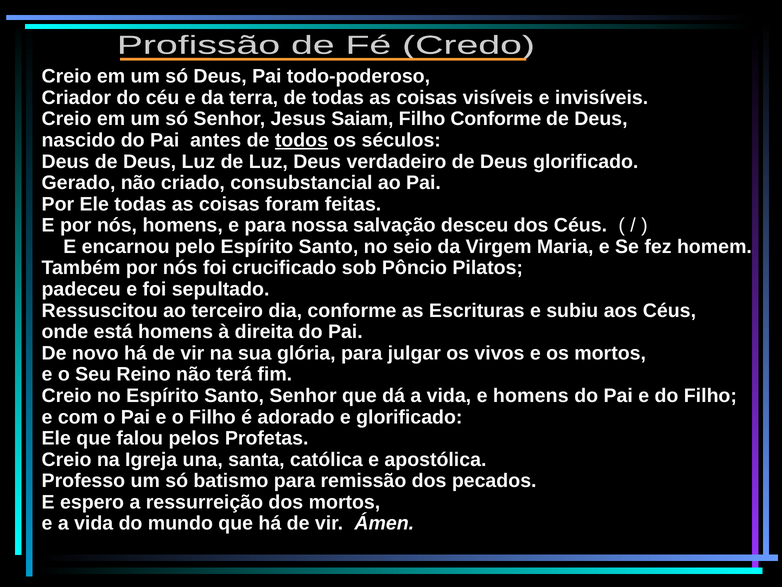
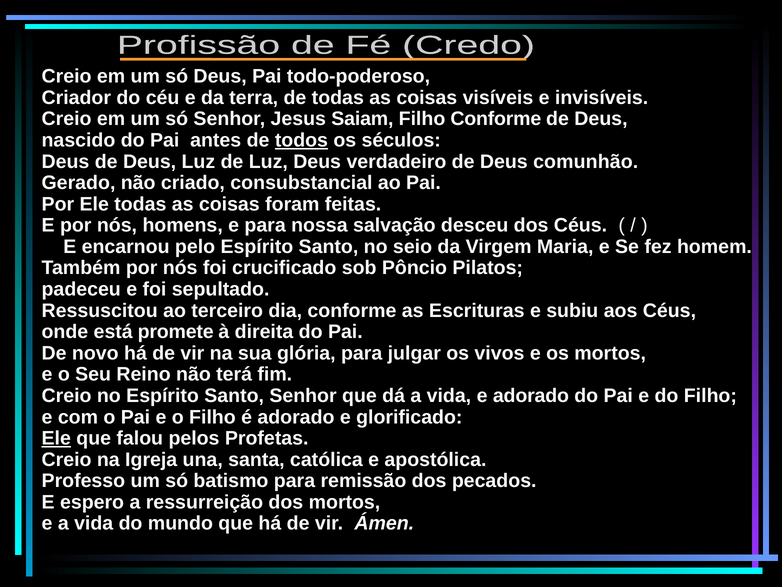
Deus glorificado: glorificado -> comunhão (586, 161)
está homens: homens -> promete (176, 332)
e homens: homens -> adorado (531, 395)
Ele underline: none -> present (56, 438)
